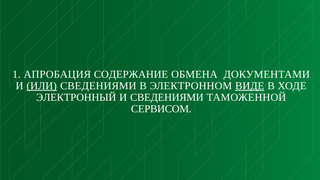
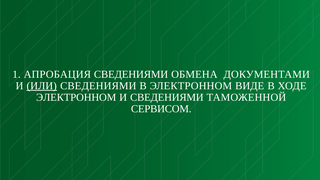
АПРОБАЦИЯ СОДЕРЖАНИЕ: СОДЕРЖАНИЕ -> СВЕДЕНИЯМИ (131, 74)
ВИДЕ underline: present -> none (250, 86)
ЭЛЕКТРОННЫЙ: ЭЛЕКТРОННЫЙ -> ЭЛЕКТРОННОМ (76, 97)
